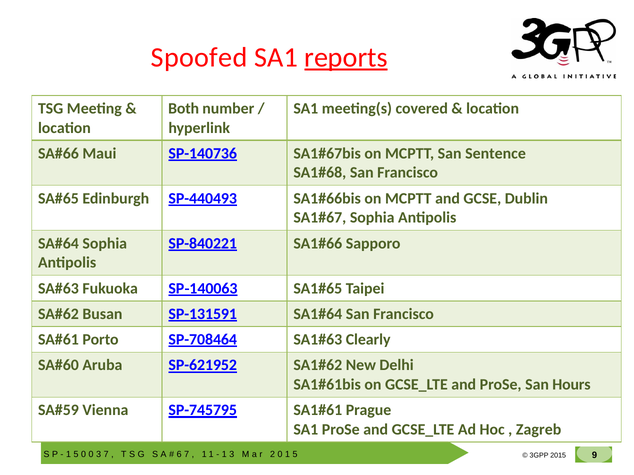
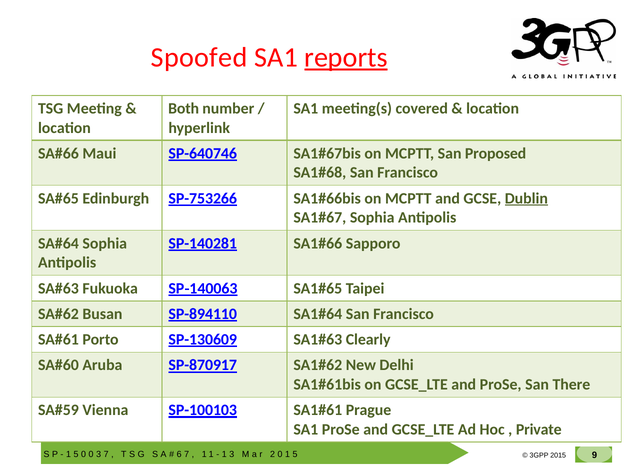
SP-140736: SP-140736 -> SP-640746 (203, 154)
Sentence: Sentence -> Proposed (496, 154)
SP-440493: SP-440493 -> SP-753266 (203, 199)
Dublin underline: none -> present (526, 199)
SP-840221: SP-840221 -> SP-140281 (203, 244)
SP-131591: SP-131591 -> SP-894110 (203, 314)
SP-708464: SP-708464 -> SP-130609 (203, 340)
SP-621952: SP-621952 -> SP-870917 (203, 366)
Hours: Hours -> There (571, 385)
SP-745795: SP-745795 -> SP-100103 (203, 411)
Zagreb: Zagreb -> Private (539, 430)
